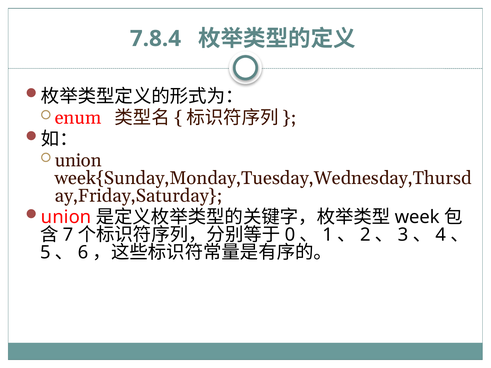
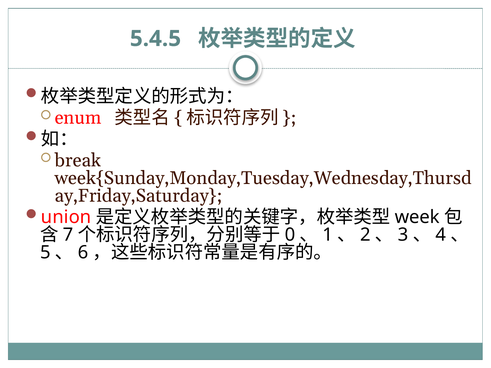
7.8.4: 7.8.4 -> 5.4.5 (155, 39)
union: union -> break (78, 161)
